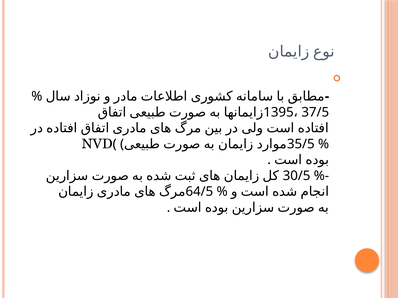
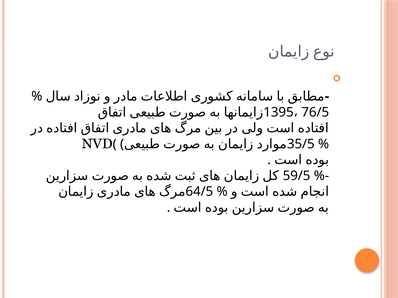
37/5: 37/5 -> 76/5 (315, 112)
30/5: 30/5 -> 59/5 (297, 176)
